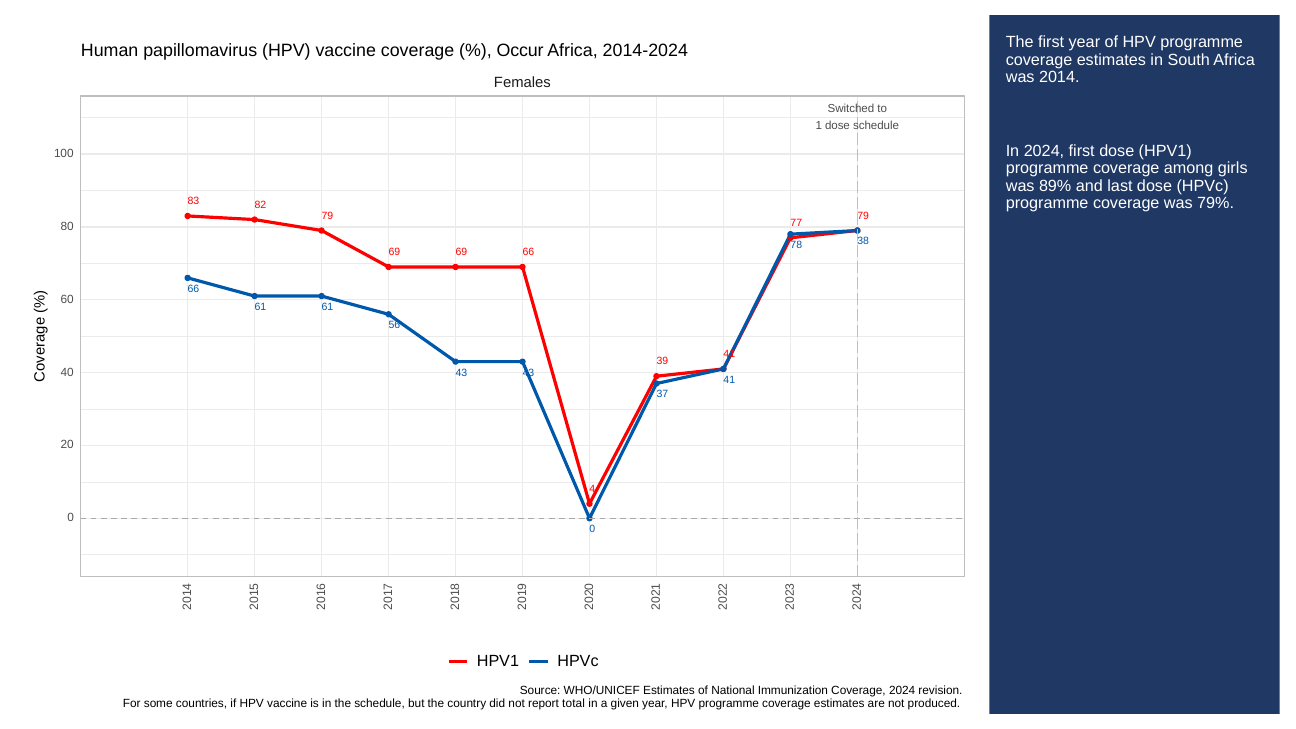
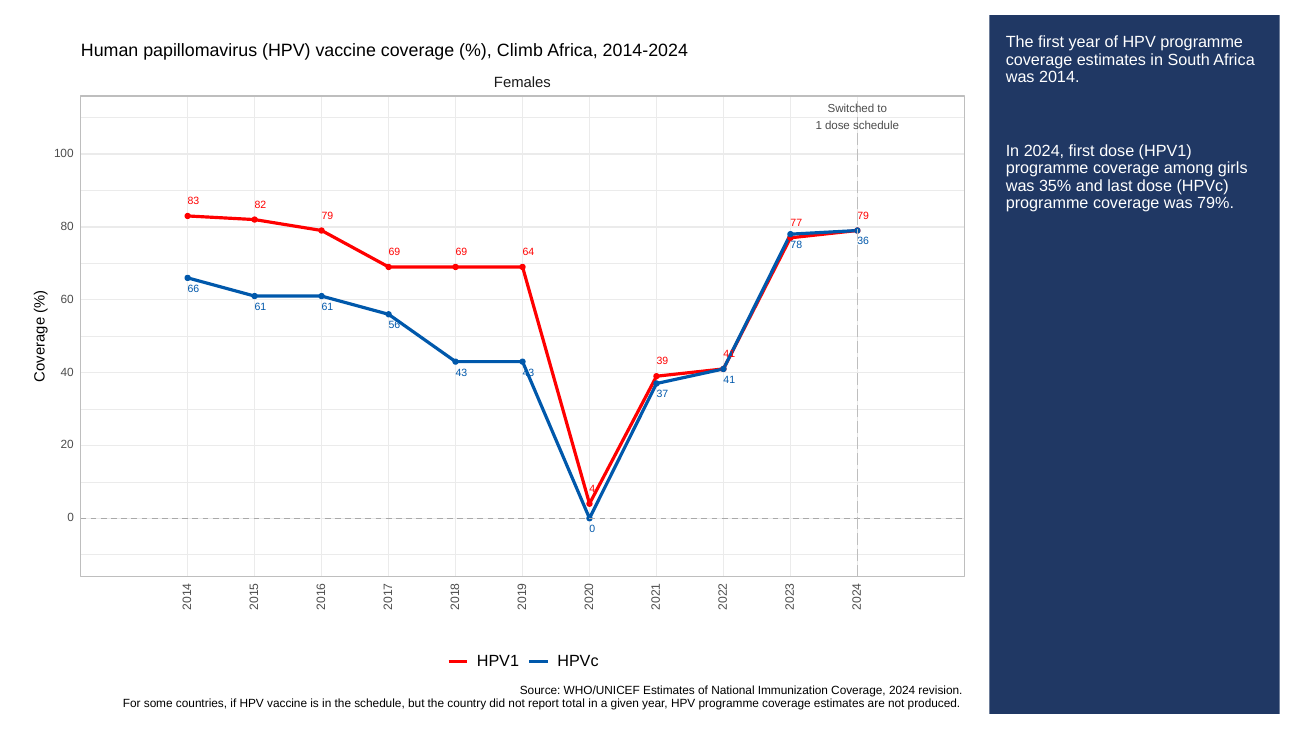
Occur: Occur -> Climb (520, 50)
89%: 89% -> 35% (1055, 186)
38: 38 -> 36 (863, 241)
69 66: 66 -> 64 (528, 252)
